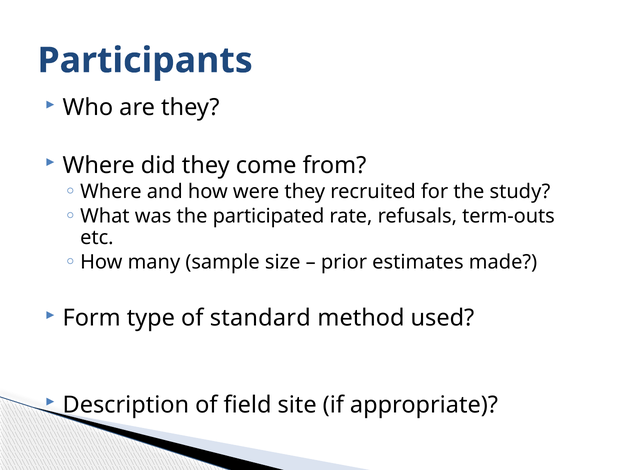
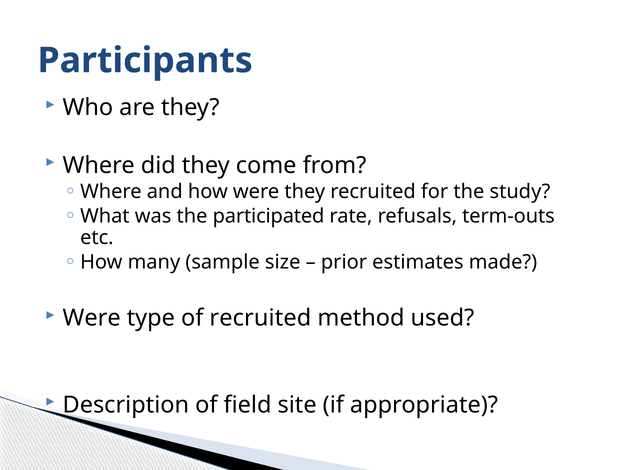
Form: Form -> Were (92, 318)
of standard: standard -> recruited (260, 318)
